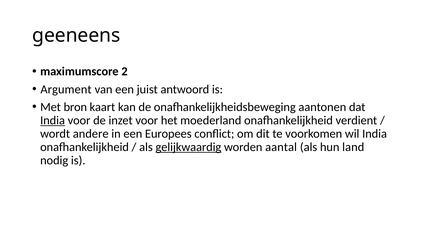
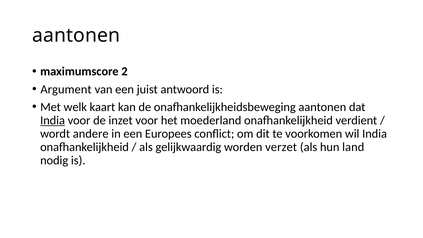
geeneens: geeneens -> aantonen (76, 36)
bron: bron -> welk (75, 107)
gelijkwaardig underline: present -> none (188, 147)
aantal: aantal -> verzet (281, 147)
